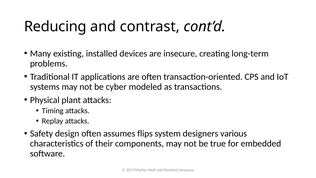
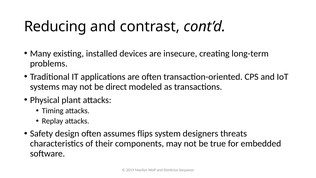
cyber: cyber -> direct (116, 87)
various: various -> threats (234, 133)
